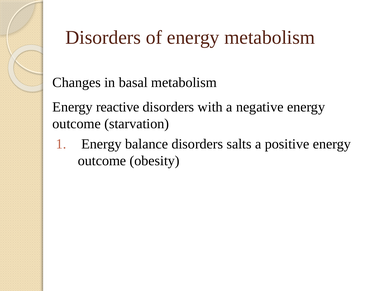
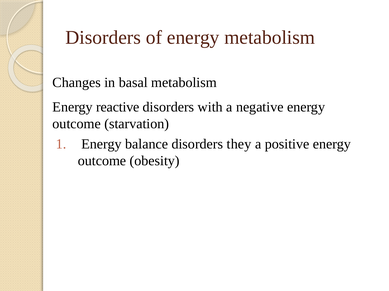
salts: salts -> they (239, 144)
